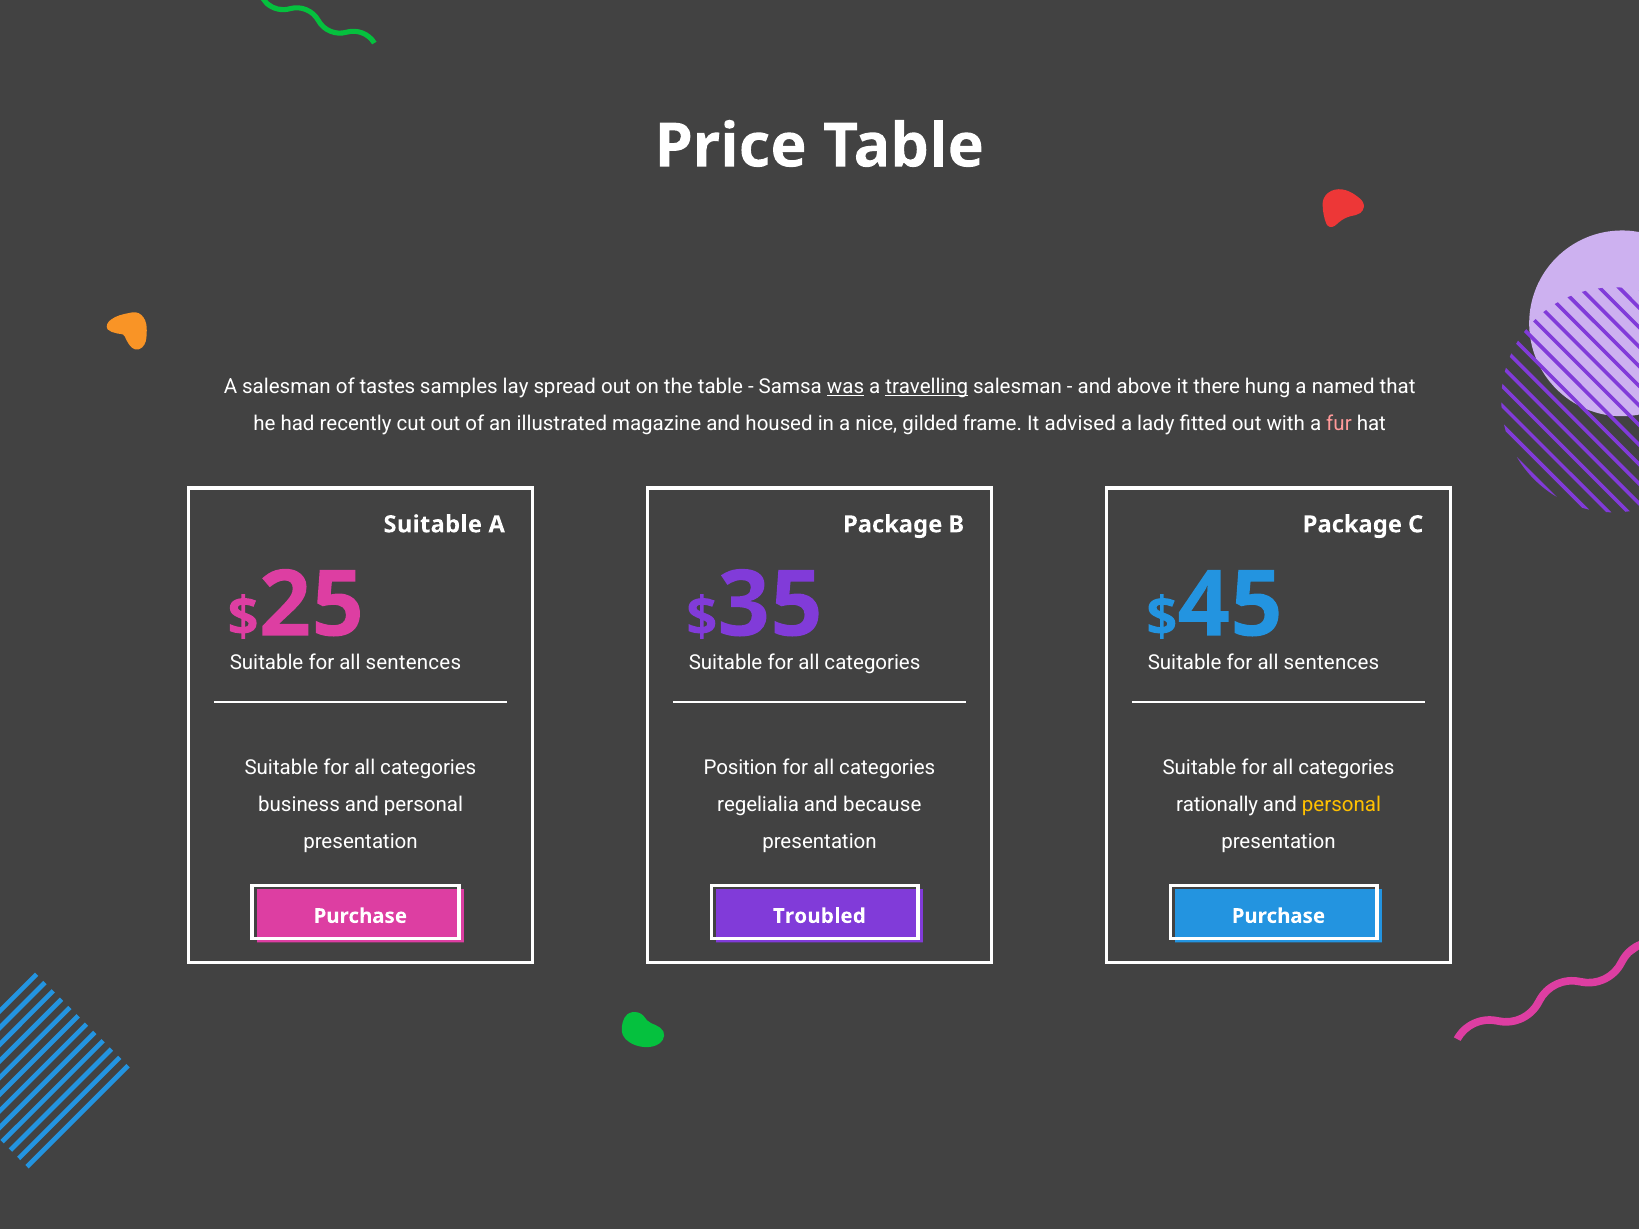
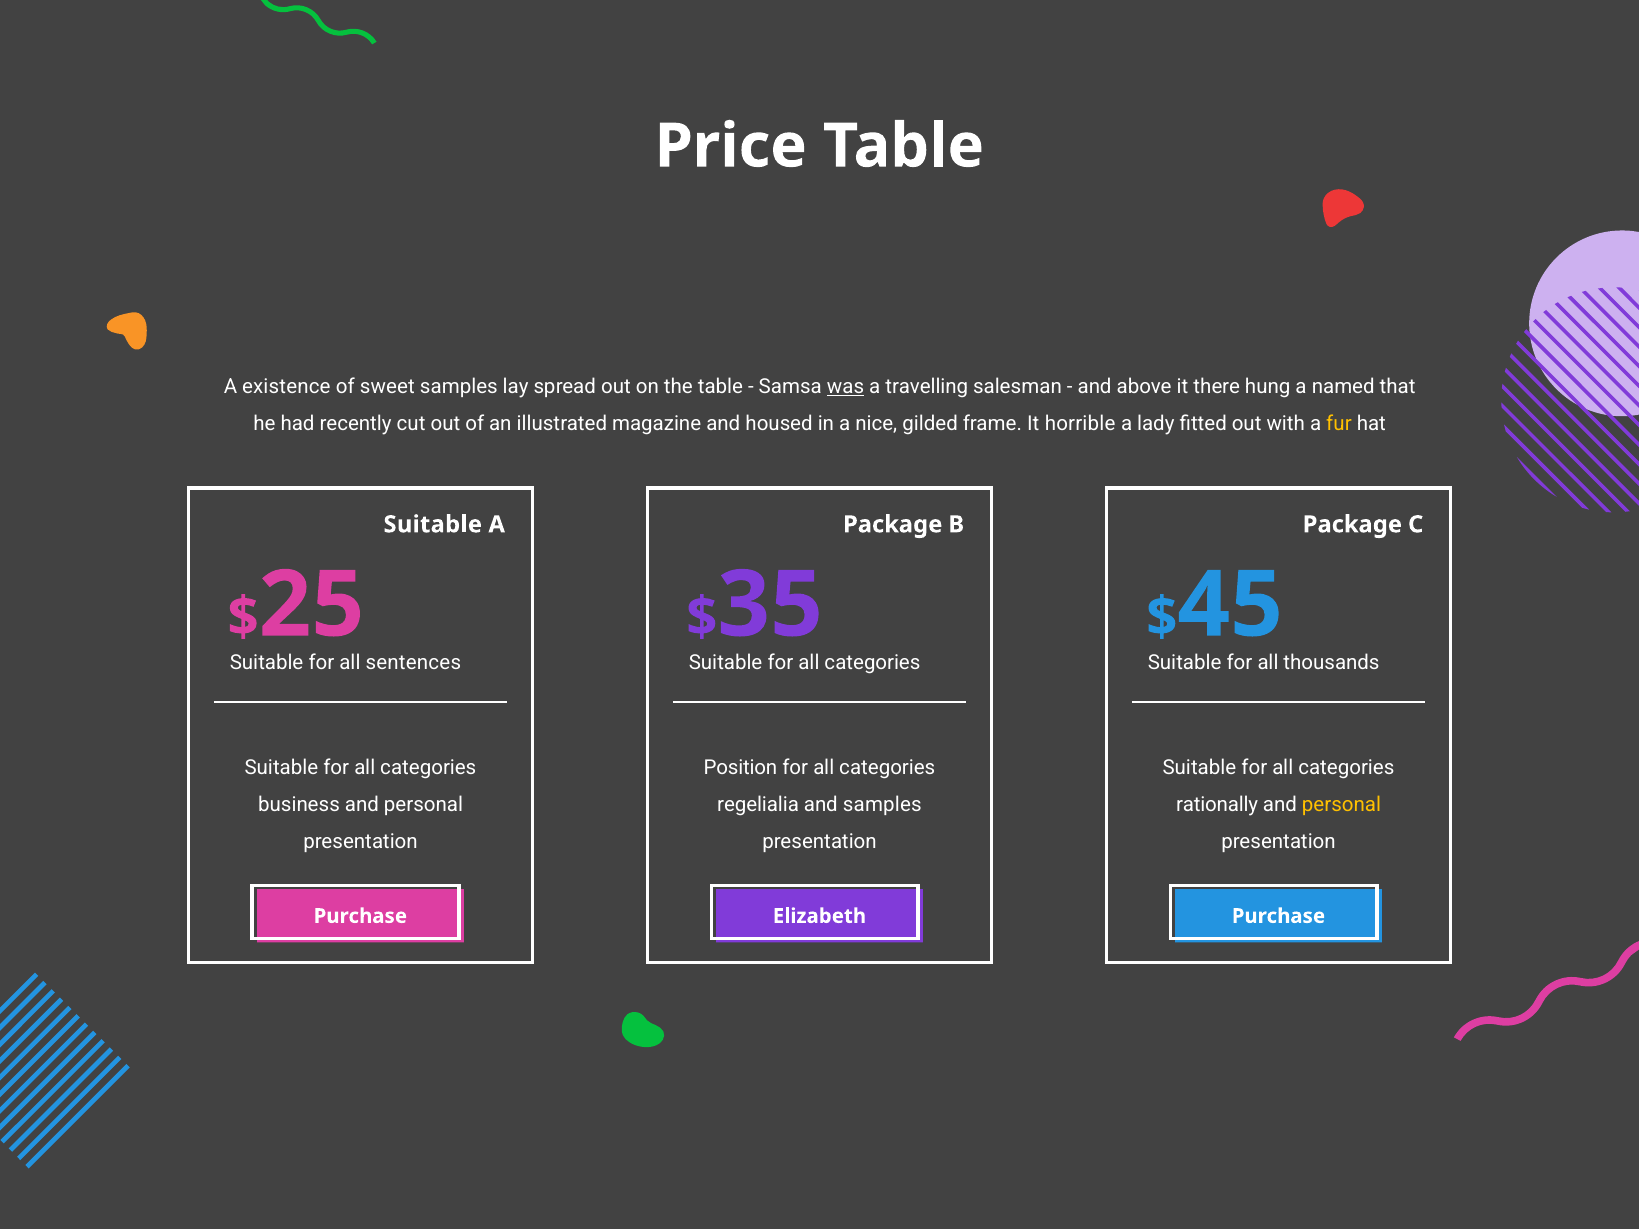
A salesman: salesman -> existence (286, 387)
tastes: tastes -> sweet (387, 387)
travelling underline: present -> none (927, 387)
advised: advised -> horrible (1080, 424)
fur colour: pink -> yellow (1339, 424)
sentences: sentences -> thousands (1332, 663)
and because: because -> samples (882, 805)
Troubled: Troubled -> Elizabeth (819, 916)
